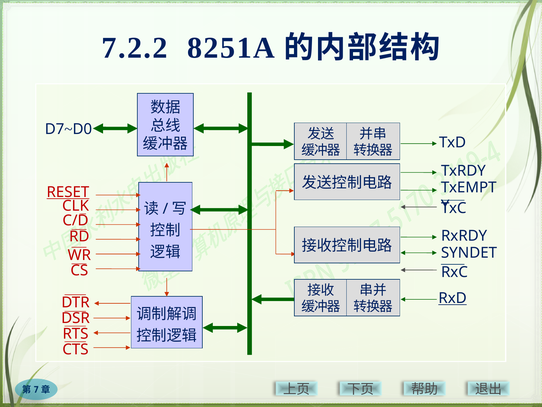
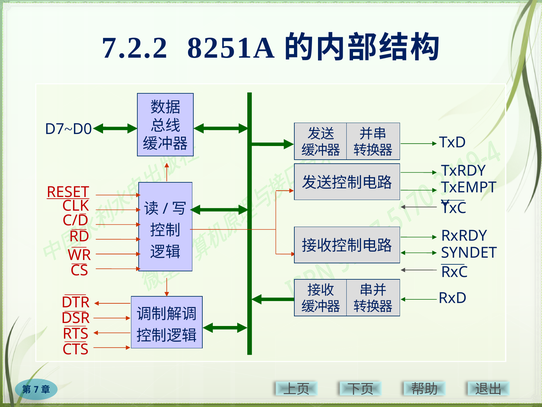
RxD underline: present -> none (453, 298)
